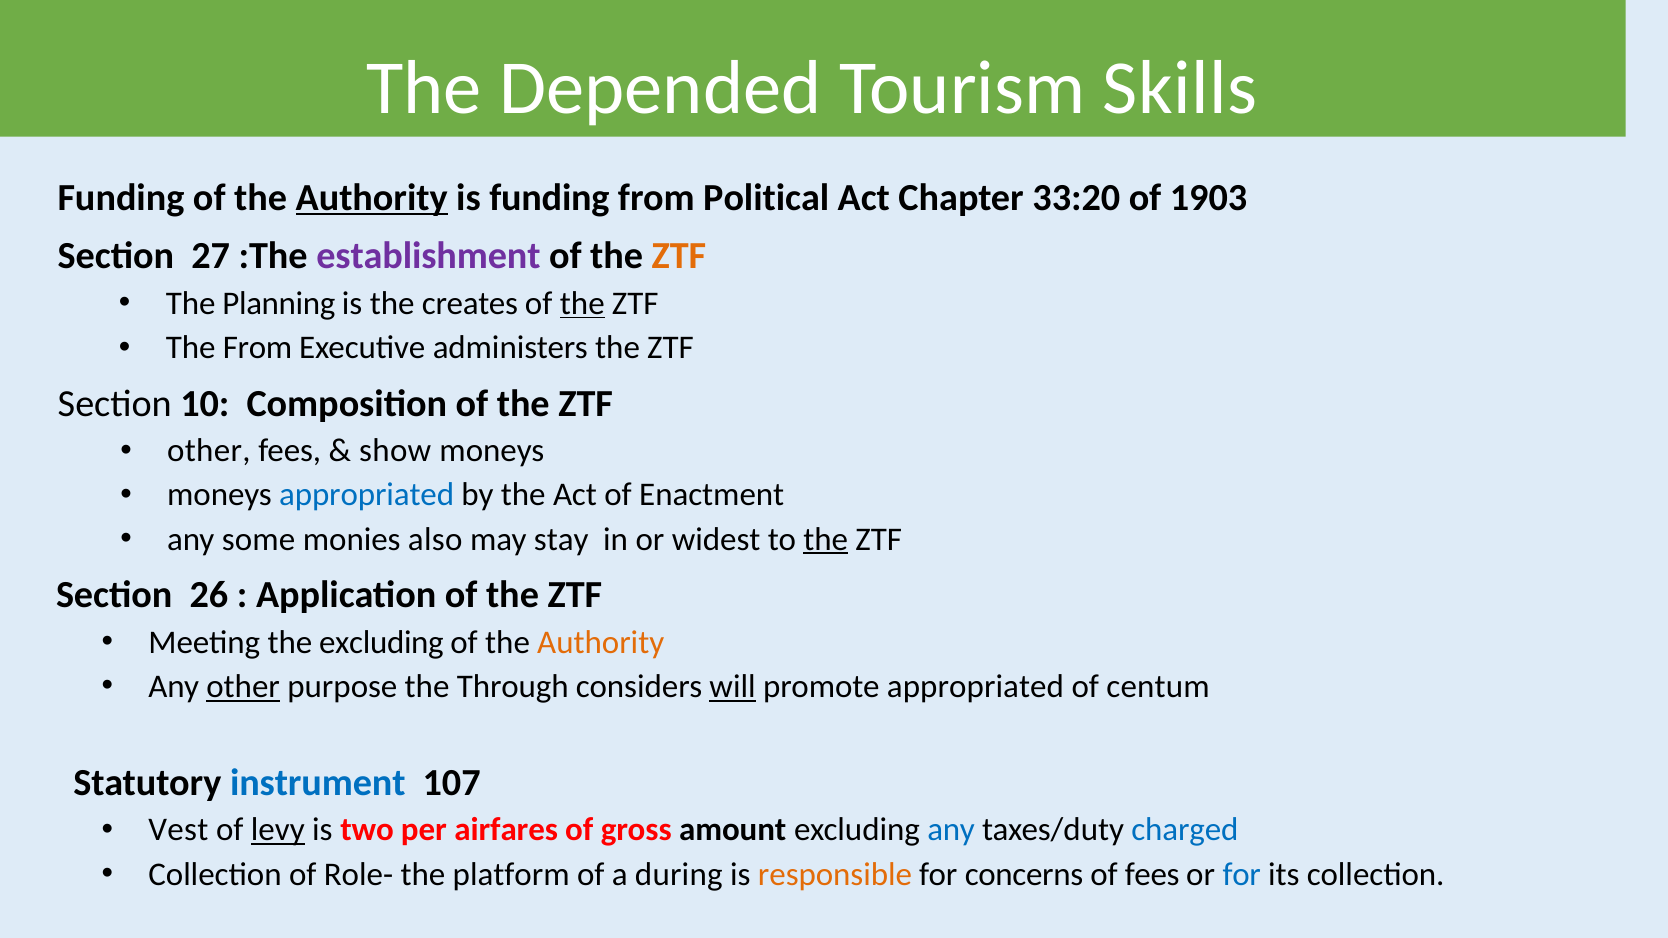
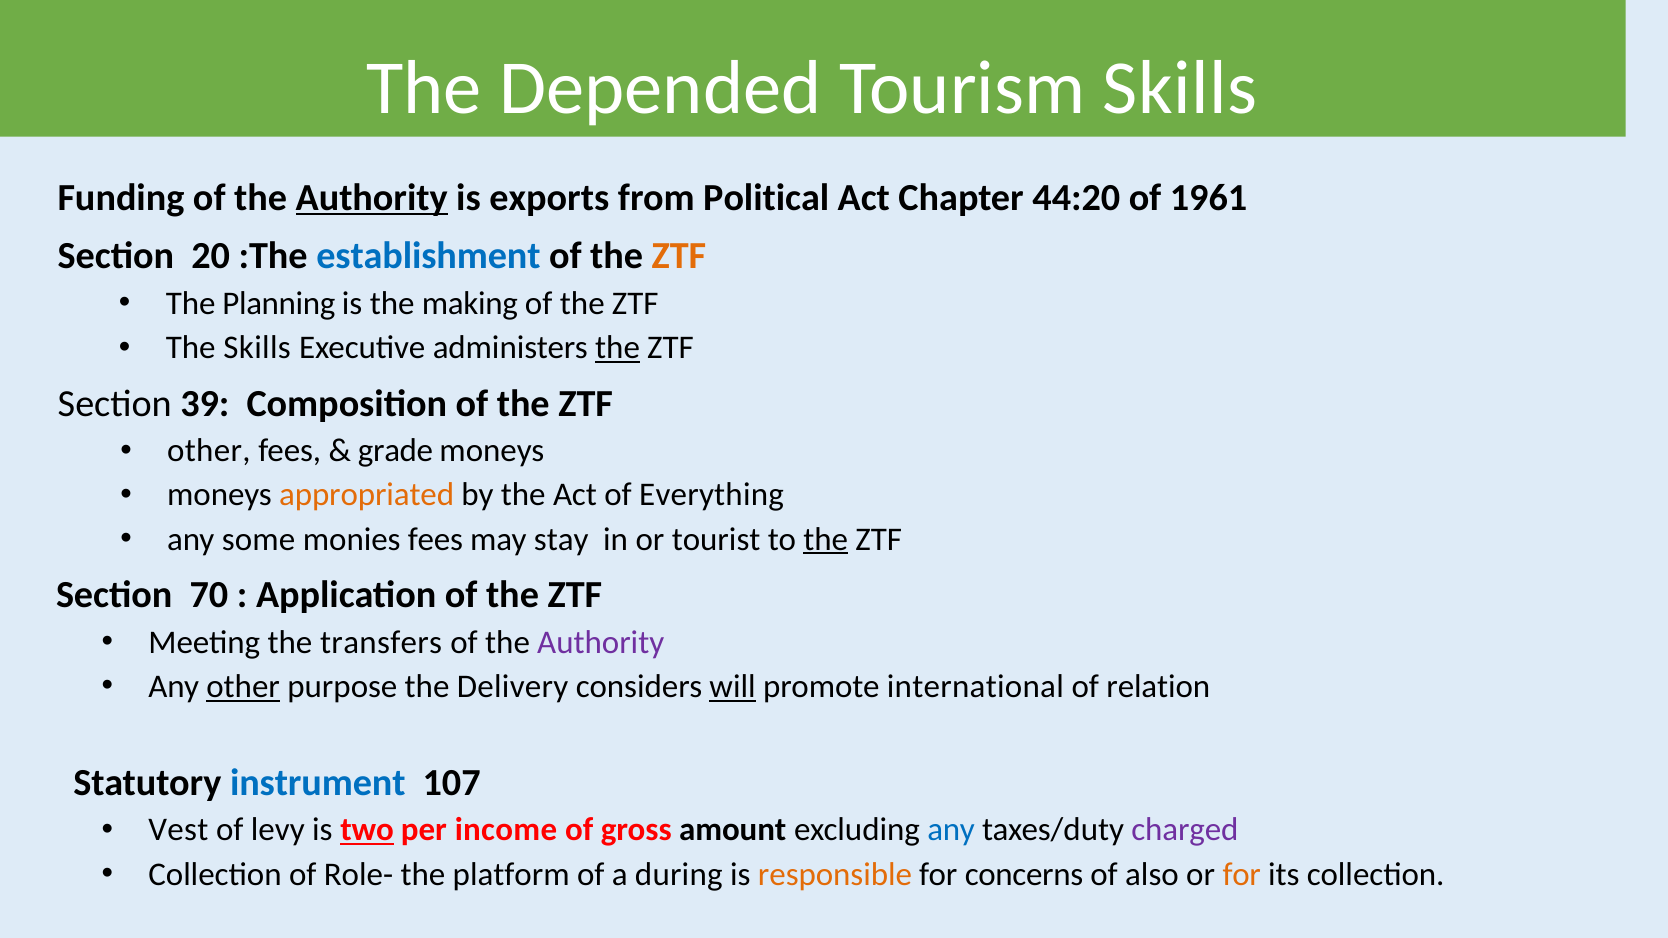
is funding: funding -> exports (549, 198)
33:20: 33:20 -> 44:20 (1076, 198)
1903: 1903 -> 1961 (1209, 198)
27: 27 -> 20 (211, 256)
establishment colour: purple -> blue (428, 256)
creates: creates -> making (470, 303)
the underline: present -> none (582, 303)
The From: From -> Skills (257, 348)
the underline: none -> present (618, 348)
10: 10 -> 39 (205, 404)
show: show -> grade (396, 451)
appropriated colour: blue -> orange (367, 495)
Enactment: Enactment -> Everything (712, 495)
monies also: also -> fees (435, 539)
widest: widest -> tourist (716, 539)
26: 26 -> 70 (209, 595)
the excluding: excluding -> transfers (381, 642)
Authority colour: orange -> purple (601, 642)
Through: Through -> Delivery (513, 687)
promote appropriated: appropriated -> international (975, 687)
centum: centum -> relation (1158, 687)
levy underline: present -> none (278, 830)
two underline: none -> present (367, 830)
airfares: airfares -> income (506, 830)
charged colour: blue -> purple (1185, 830)
of fees: fees -> also (1152, 875)
for colour: blue -> orange (1242, 875)
